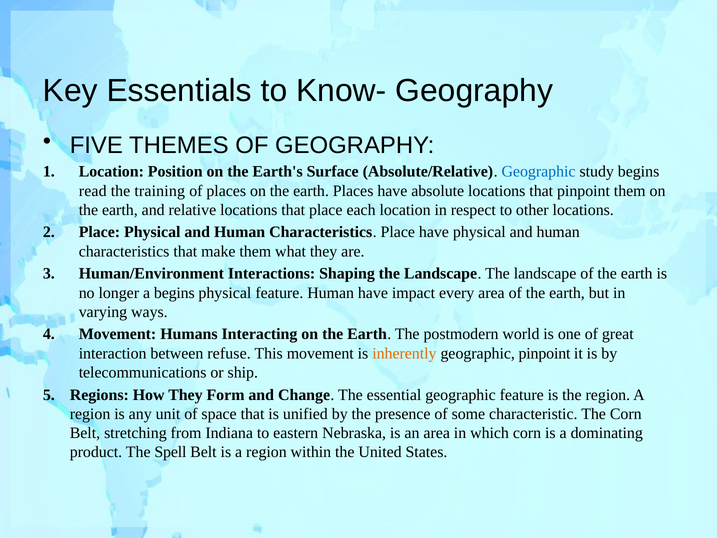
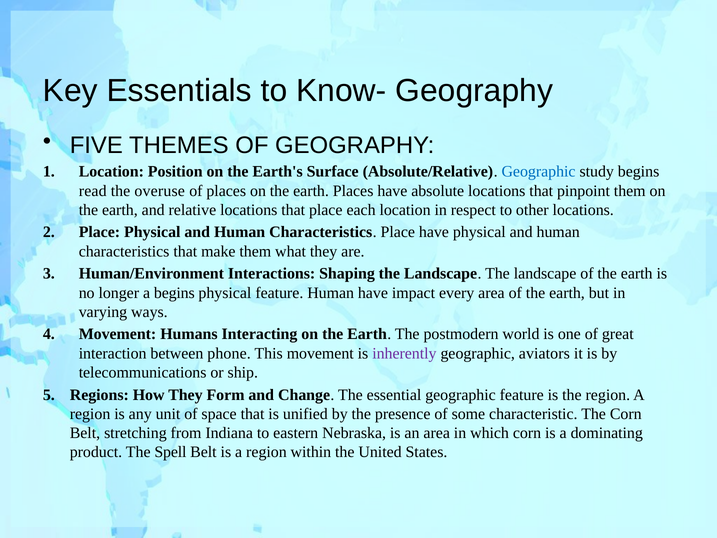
training: training -> overuse (160, 191)
refuse: refuse -> phone (229, 353)
inherently colour: orange -> purple (404, 353)
geographic pinpoint: pinpoint -> aviators (544, 353)
